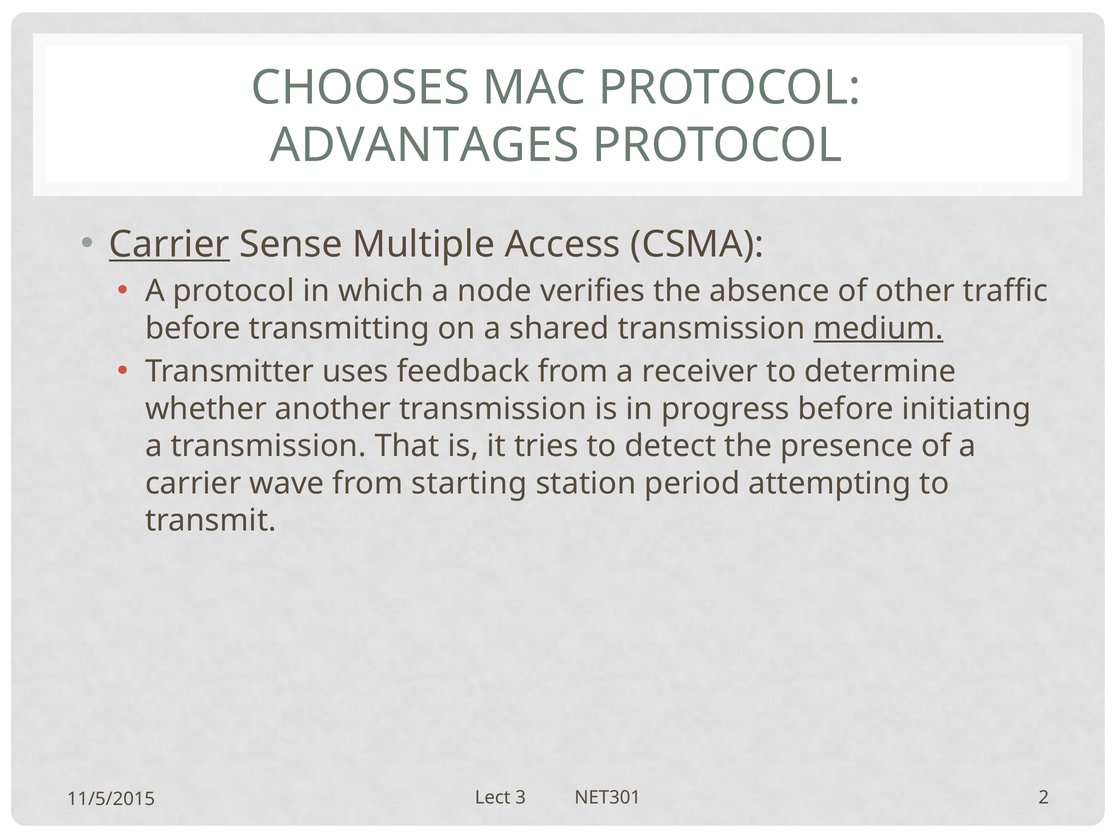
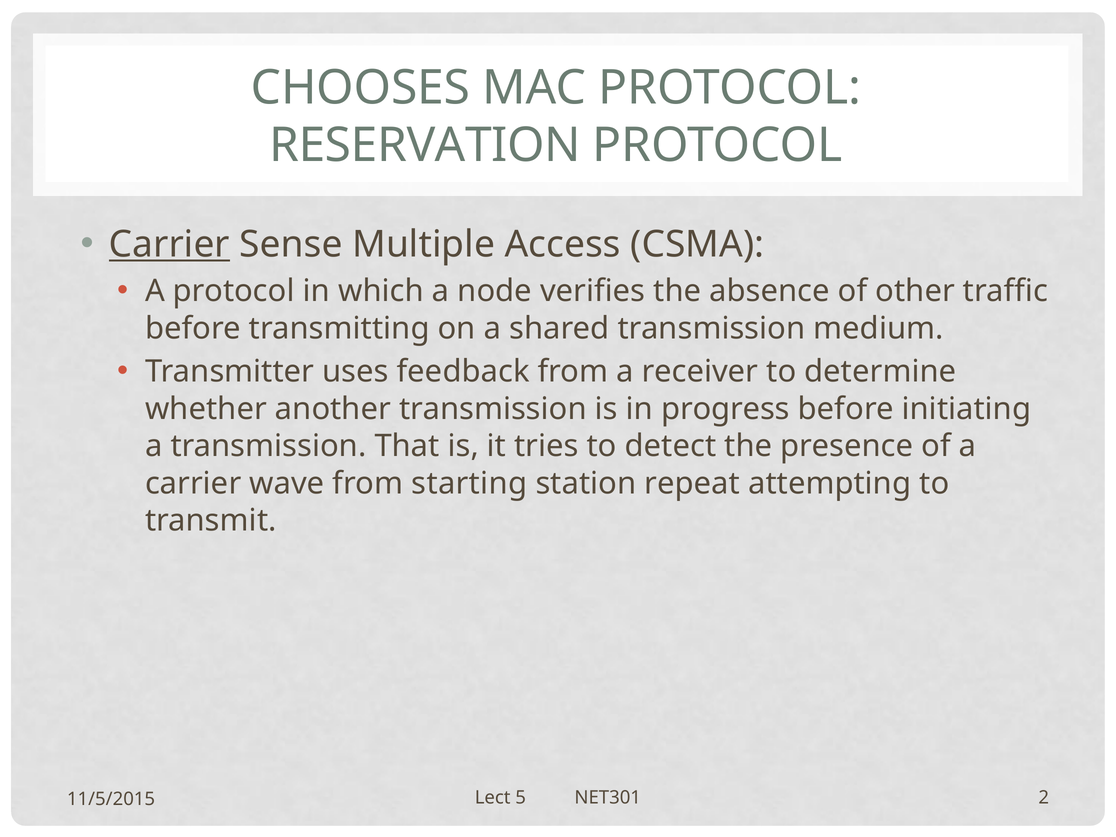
ADVANTAGES: ADVANTAGES -> RESERVATION (425, 145)
medium underline: present -> none (878, 328)
period: period -> repeat (692, 483)
3: 3 -> 5 (521, 798)
